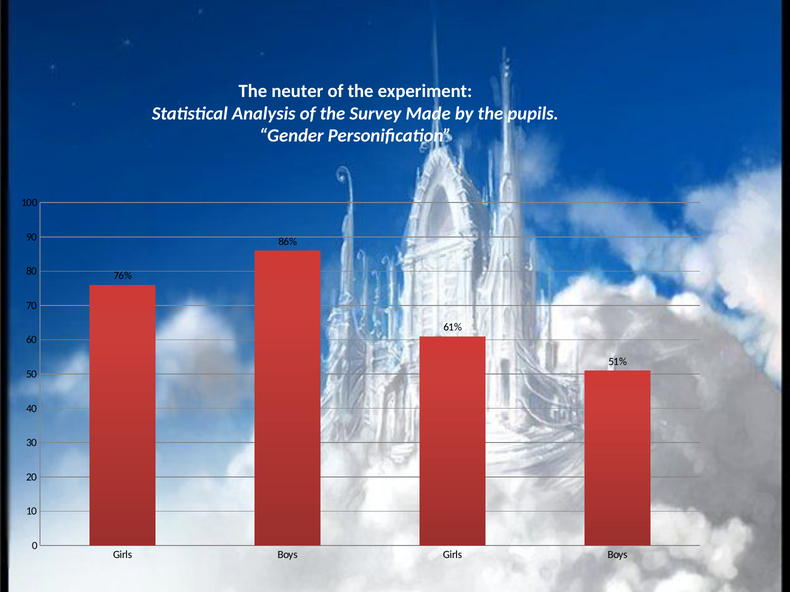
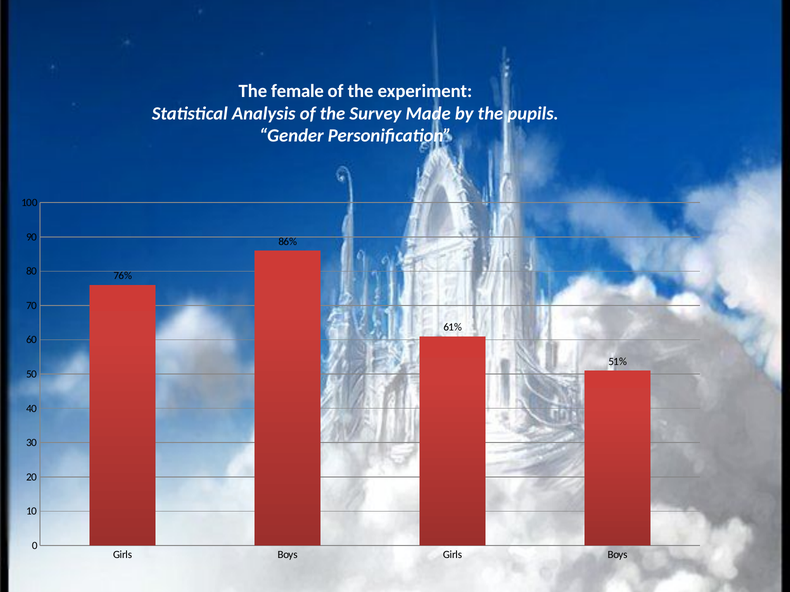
neuter: neuter -> female (297, 91)
